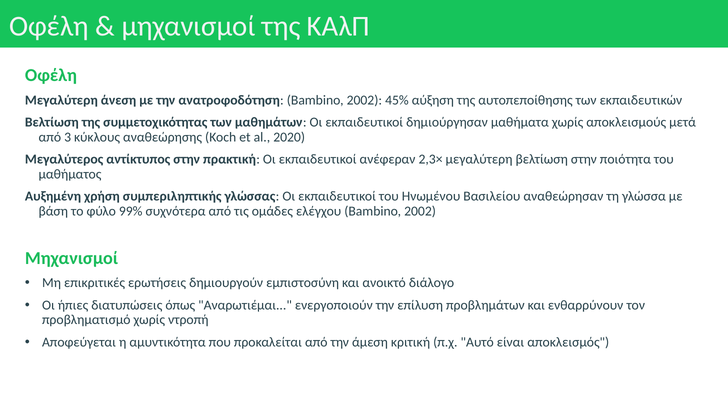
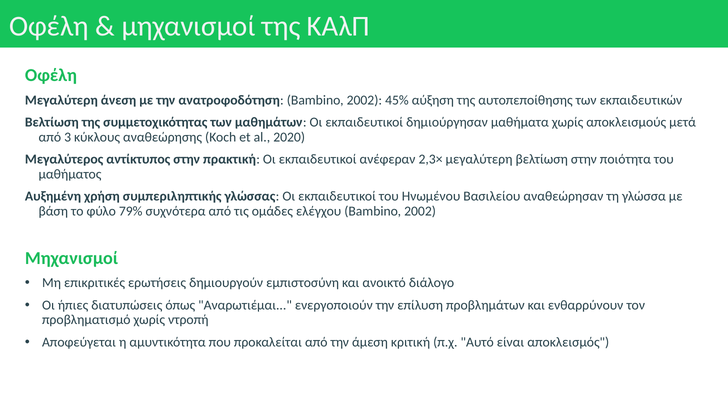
99%: 99% -> 79% (131, 211)
